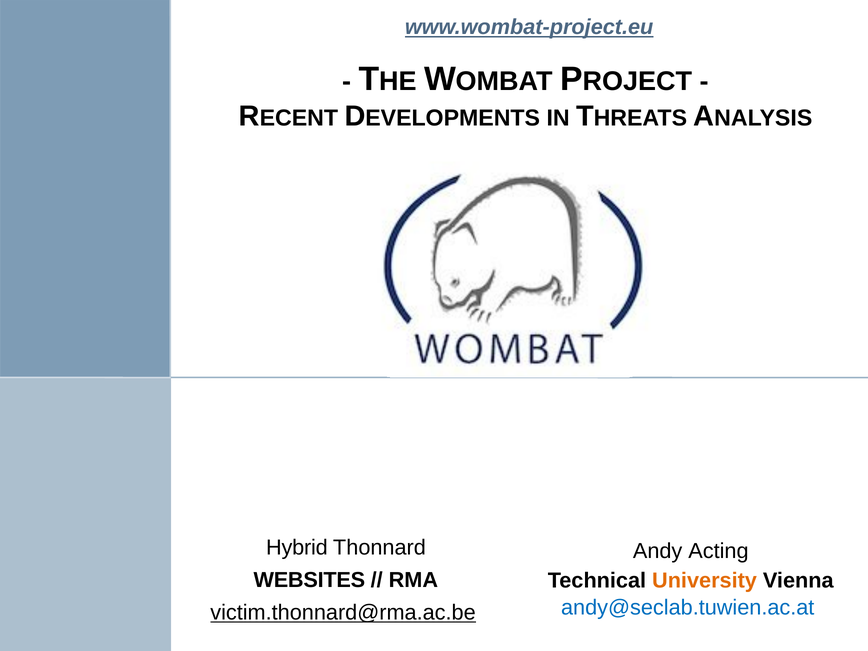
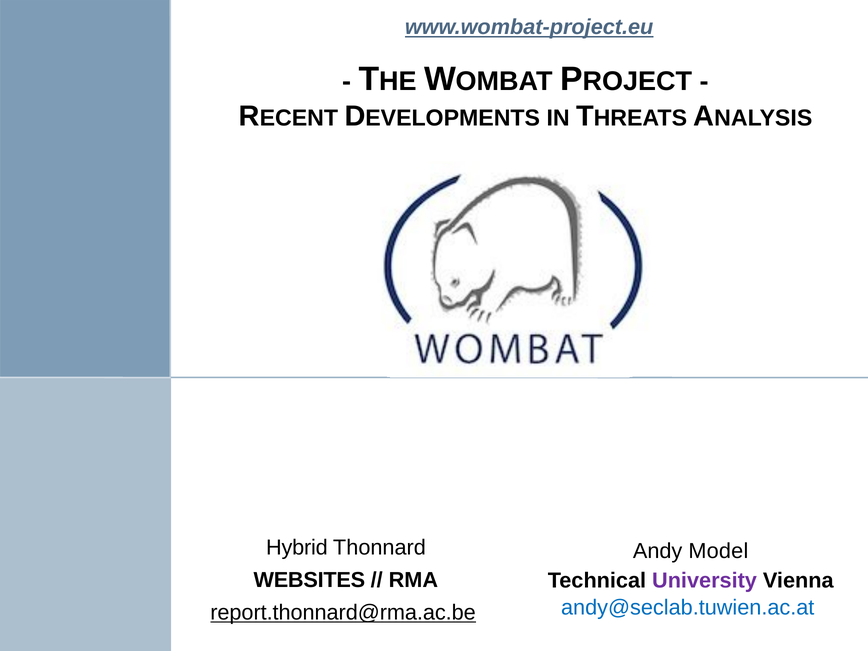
Acting: Acting -> Model (718, 551)
University colour: orange -> purple (705, 581)
victim.thonnard@rma.ac.be: victim.thonnard@rma.ac.be -> report.thonnard@rma.ac.be (343, 612)
